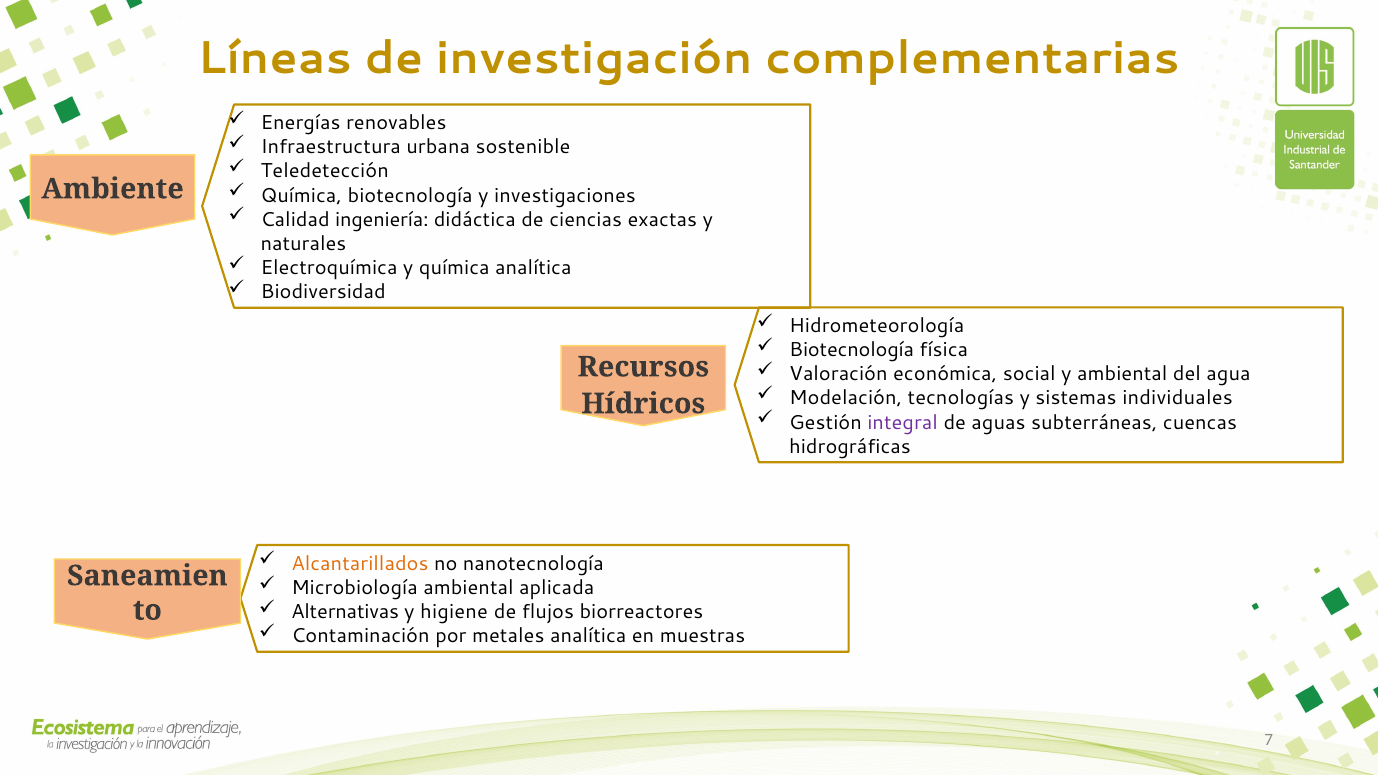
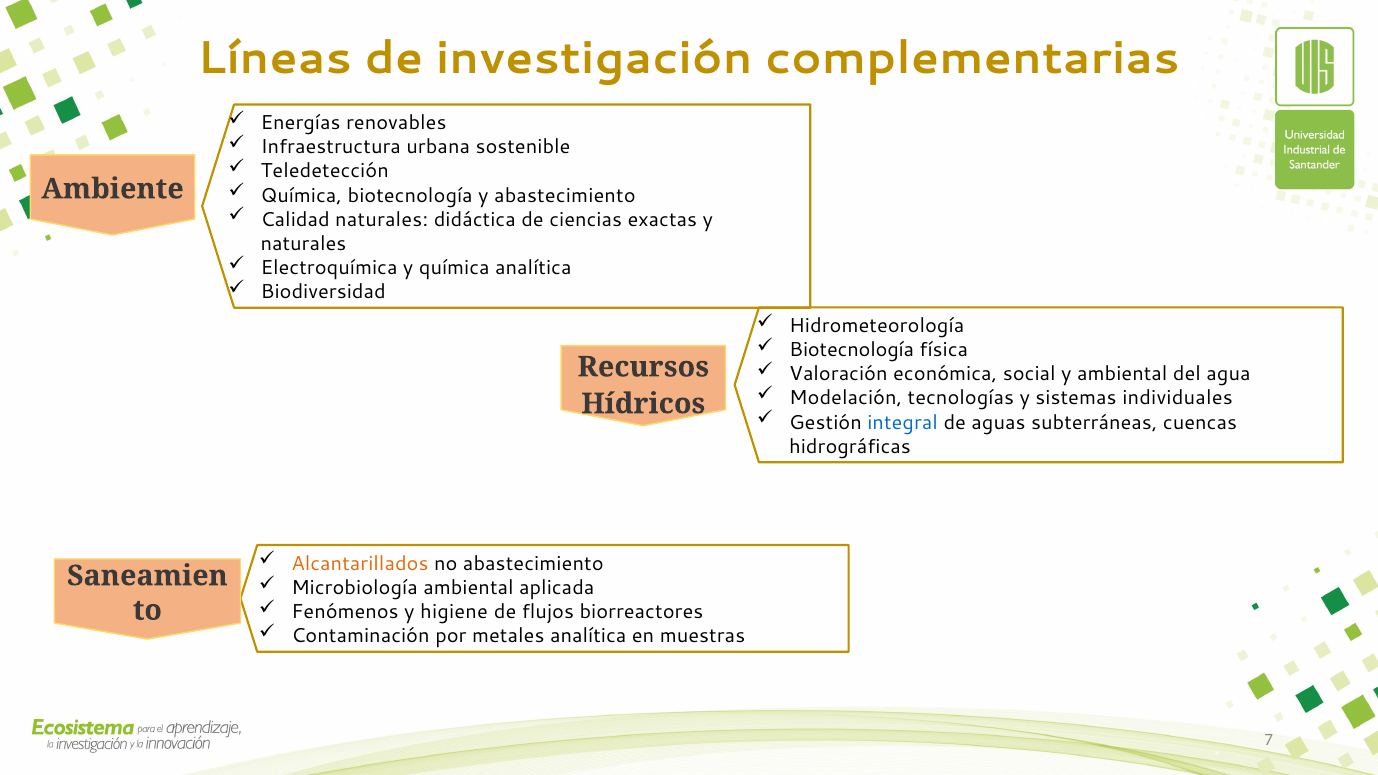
y investigaciones: investigaciones -> abastecimiento (565, 195)
Calidad ingeniería: ingeniería -> naturales (382, 220)
integral colour: purple -> blue (903, 423)
no nanotecnología: nanotecnología -> abastecimiento (533, 564)
Alternativas: Alternativas -> Fenómenos (345, 612)
